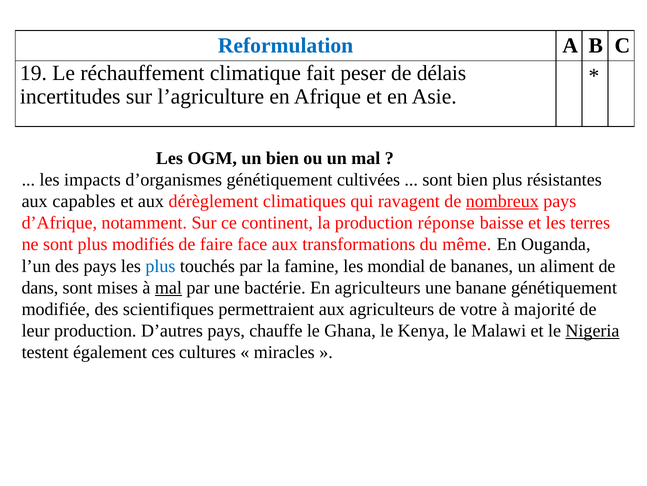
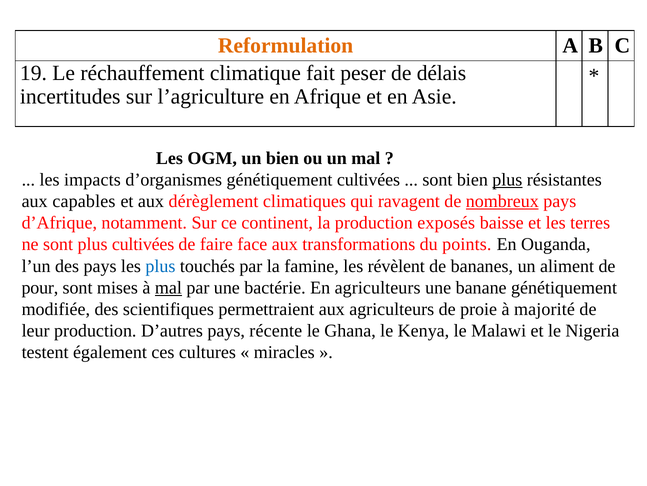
Reformulation colour: blue -> orange (286, 46)
plus underline: none -> present (507, 179)
réponse: réponse -> exposés (446, 223)
plus modifiés: modifiés -> cultivées (143, 244)
même: même -> points (467, 244)
mondial: mondial -> révèlent (396, 266)
dans: dans -> pour (40, 287)
votre: votre -> proie (479, 309)
chauffe: chauffe -> récente (276, 330)
Nigeria underline: present -> none (592, 330)
